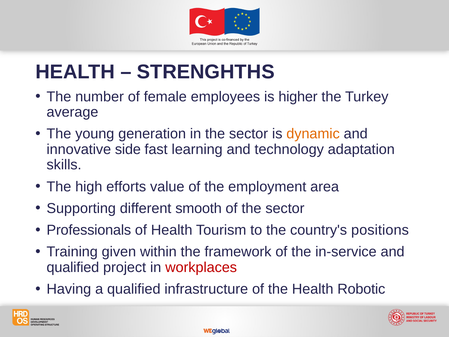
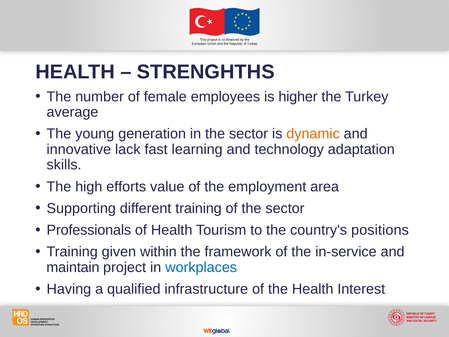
side: side -> lack (128, 149)
different smooth: smooth -> training (199, 208)
qualified: qualified -> maintain (73, 267)
workplaces colour: red -> blue (201, 267)
Robotic: Robotic -> Interest (361, 289)
